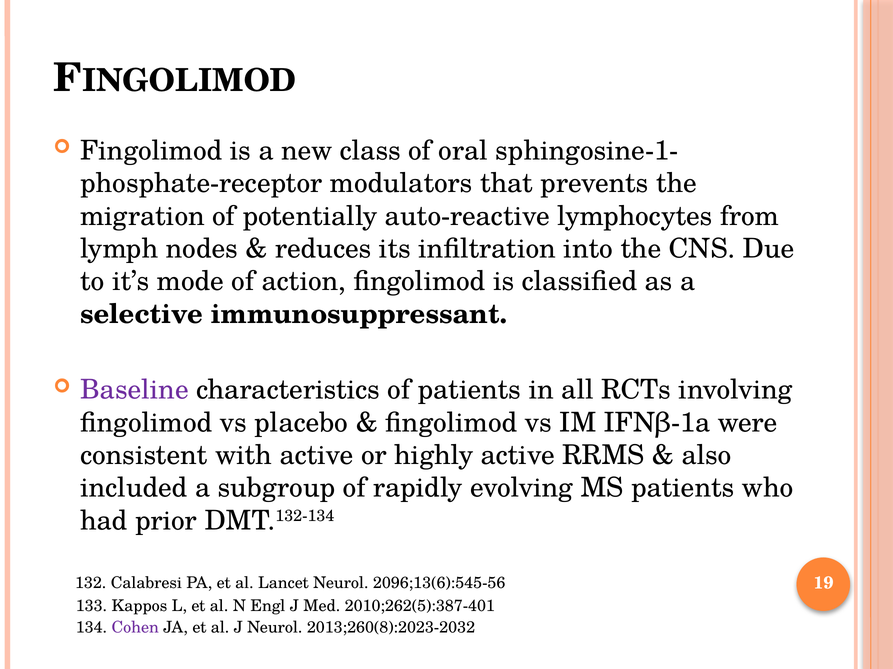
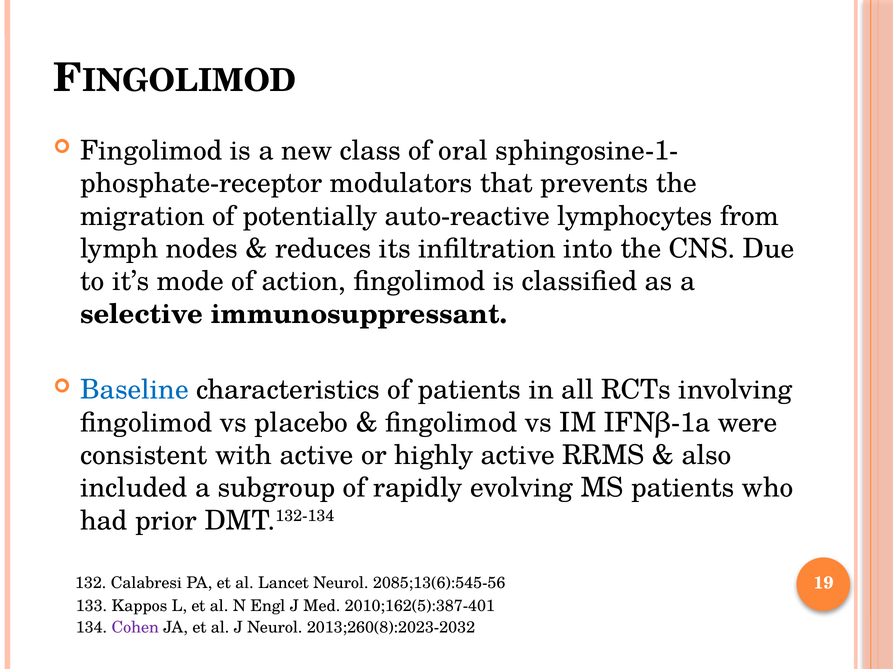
Baseline colour: purple -> blue (134, 390)
2096;13(6):545-56: 2096;13(6):545-56 -> 2085;13(6):545-56 (439, 583)
2010;262(5):387-401: 2010;262(5):387-401 -> 2010;162(5):387-401 (420, 607)
